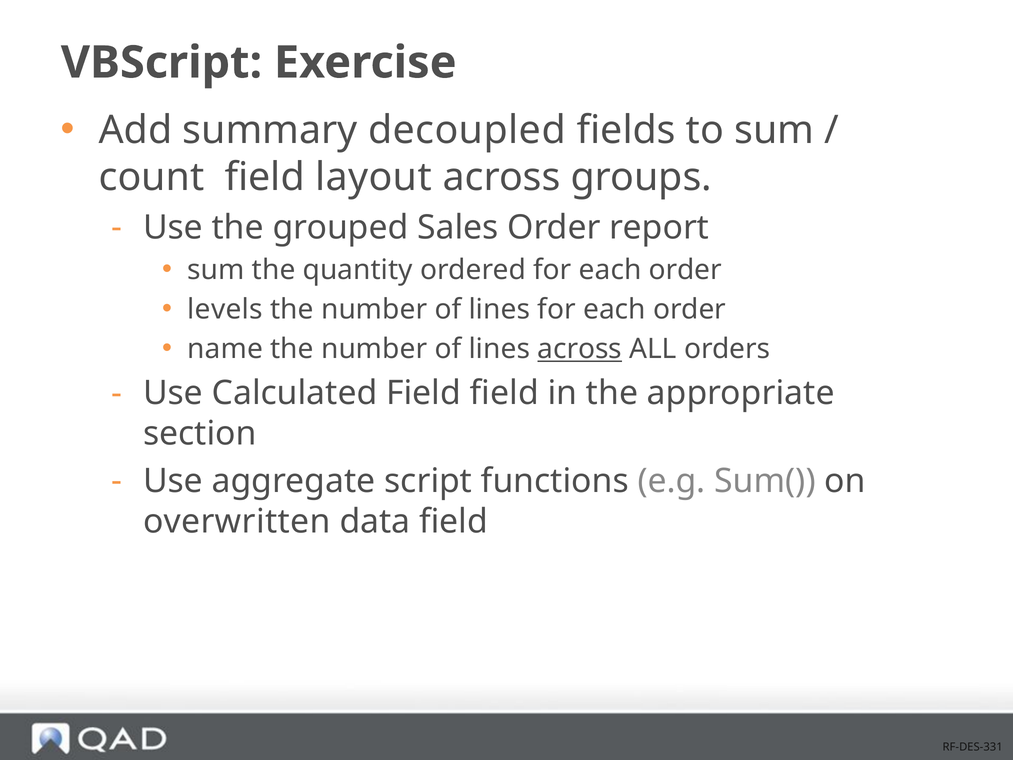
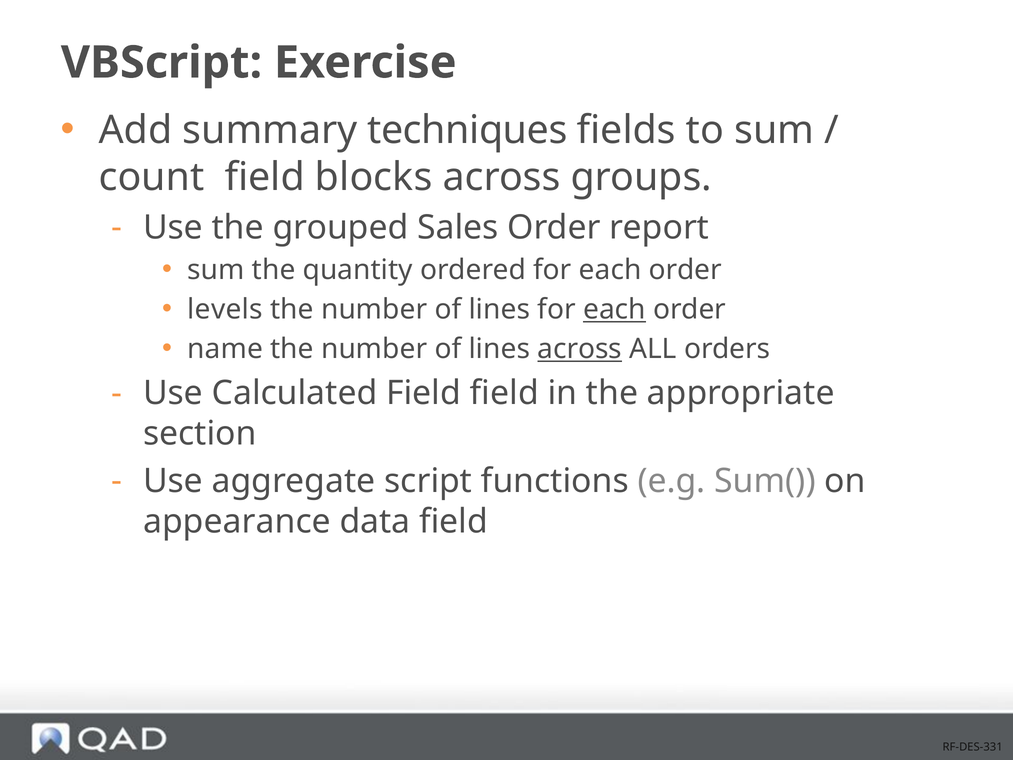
decoupled: decoupled -> techniques (467, 130)
layout: layout -> blocks (374, 177)
each underline: none -> present (614, 309)
overwritten: overwritten -> appearance (237, 521)
